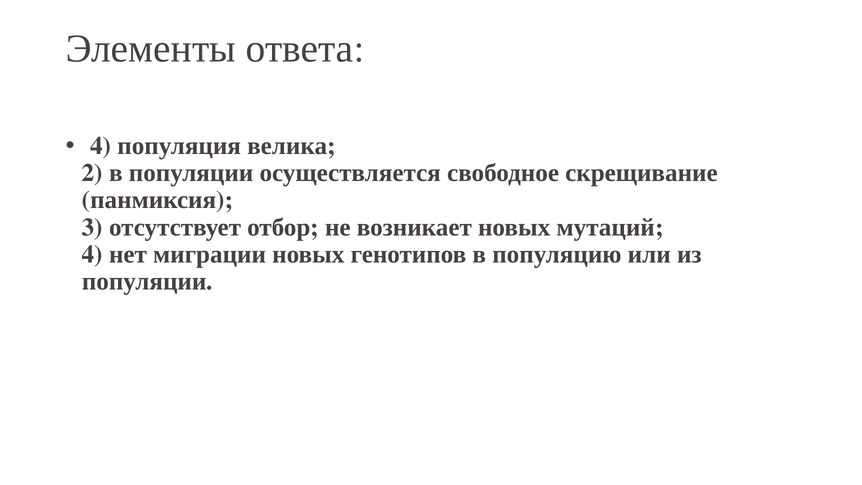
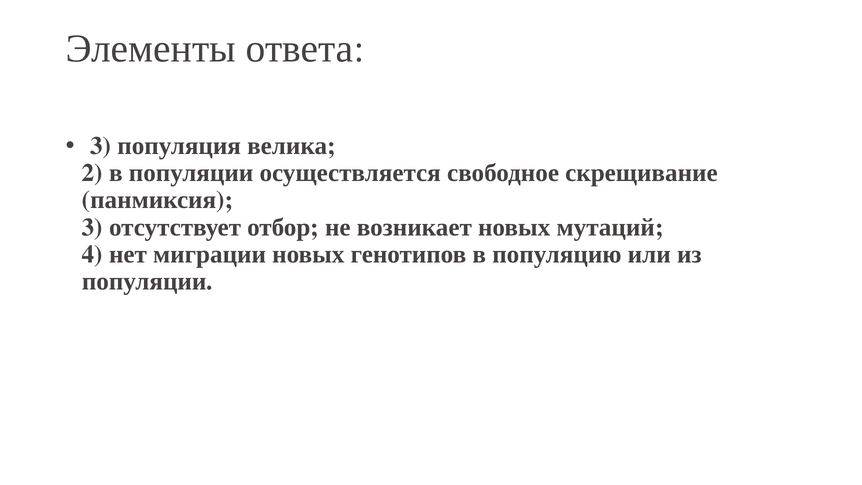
4: 4 -> 3 (101, 146)
